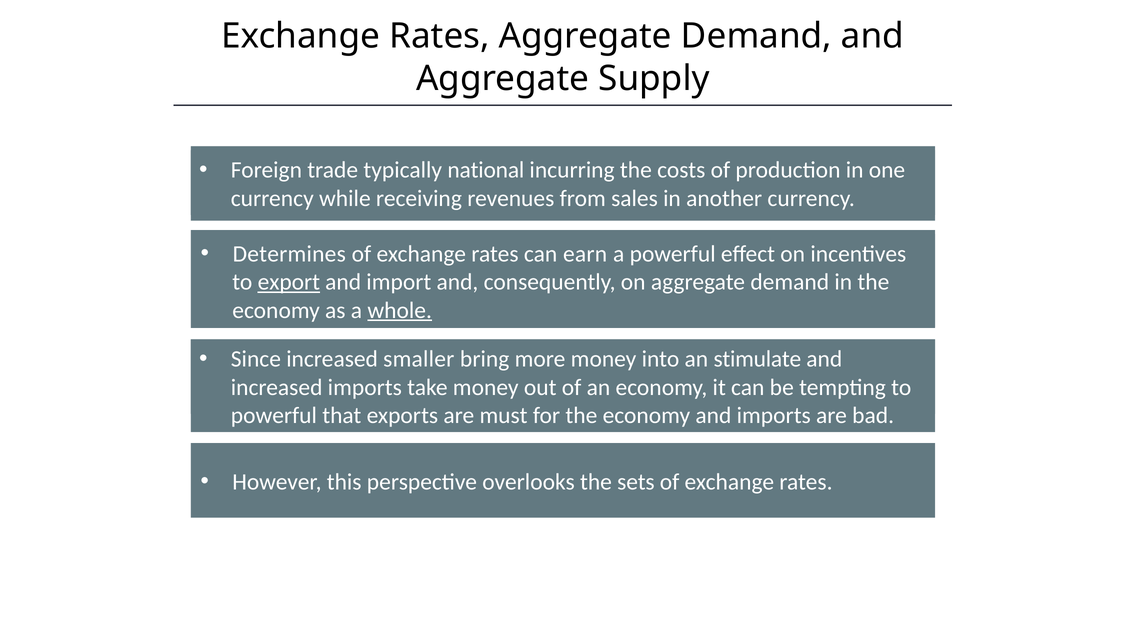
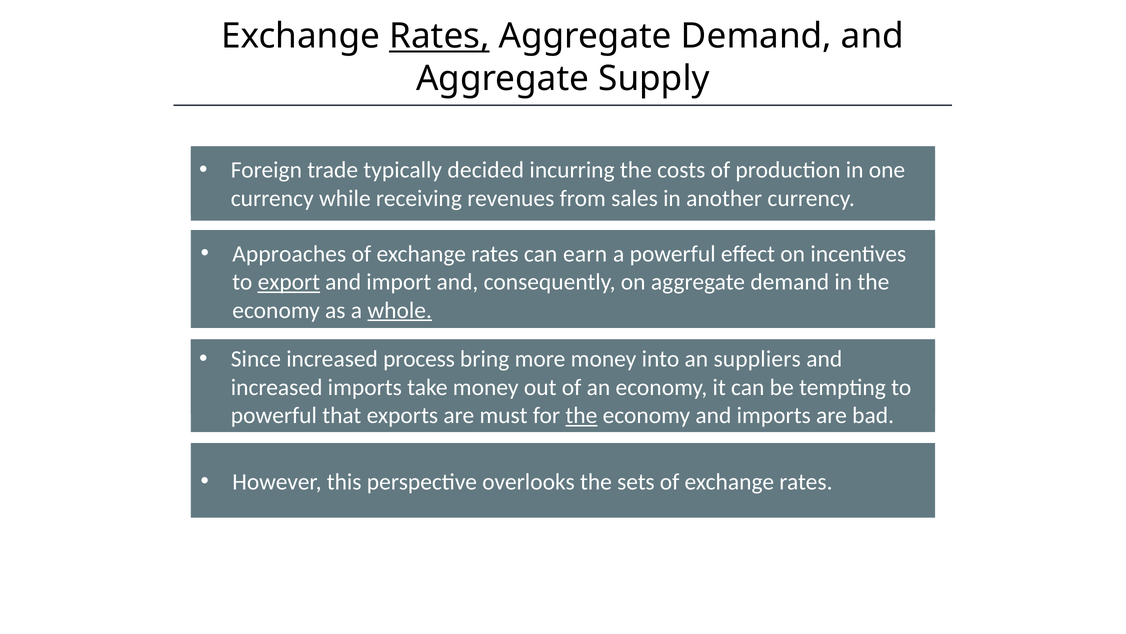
Rates underline: none -> present (439, 36)
national: national -> decided (486, 170)
Determines: Determines -> Approaches (289, 254)
smaller: smaller -> process (419, 359)
stimulate: stimulate -> suppliers (757, 359)
the underline: none -> present (581, 415)
